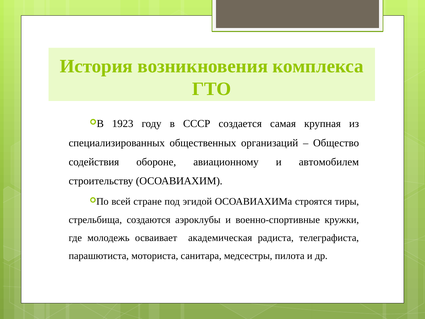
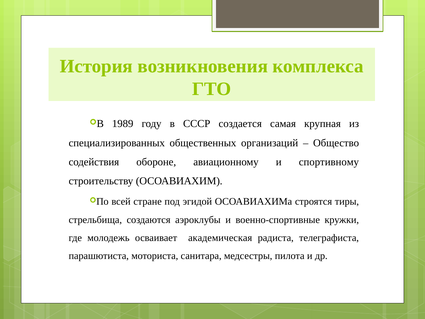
1923: 1923 -> 1989 (123, 124)
автомобилем: автомобилем -> спортивному (329, 162)
